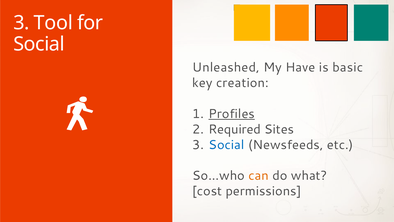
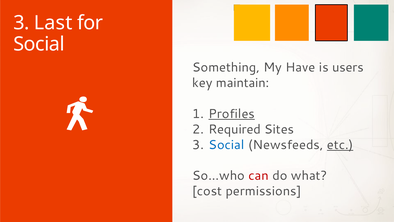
Tool: Tool -> Last (53, 23)
Unleashed: Unleashed -> Something (226, 67)
basic: basic -> users (348, 67)
creation: creation -> maintain (243, 83)
etc underline: none -> present (340, 145)
can colour: orange -> red (259, 175)
